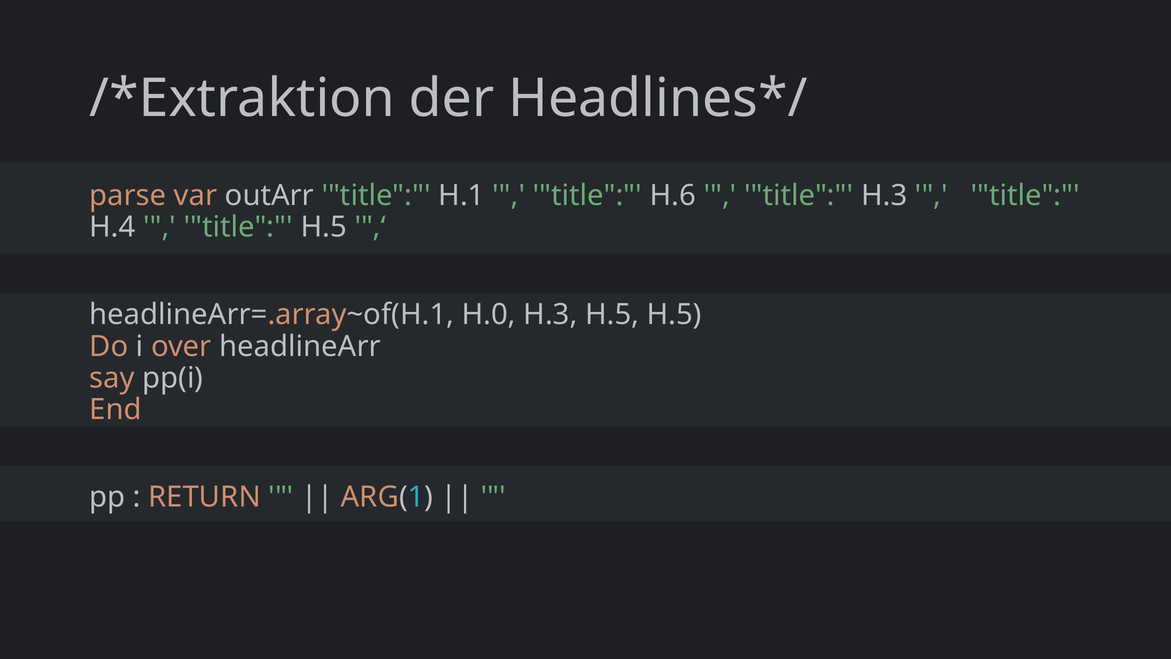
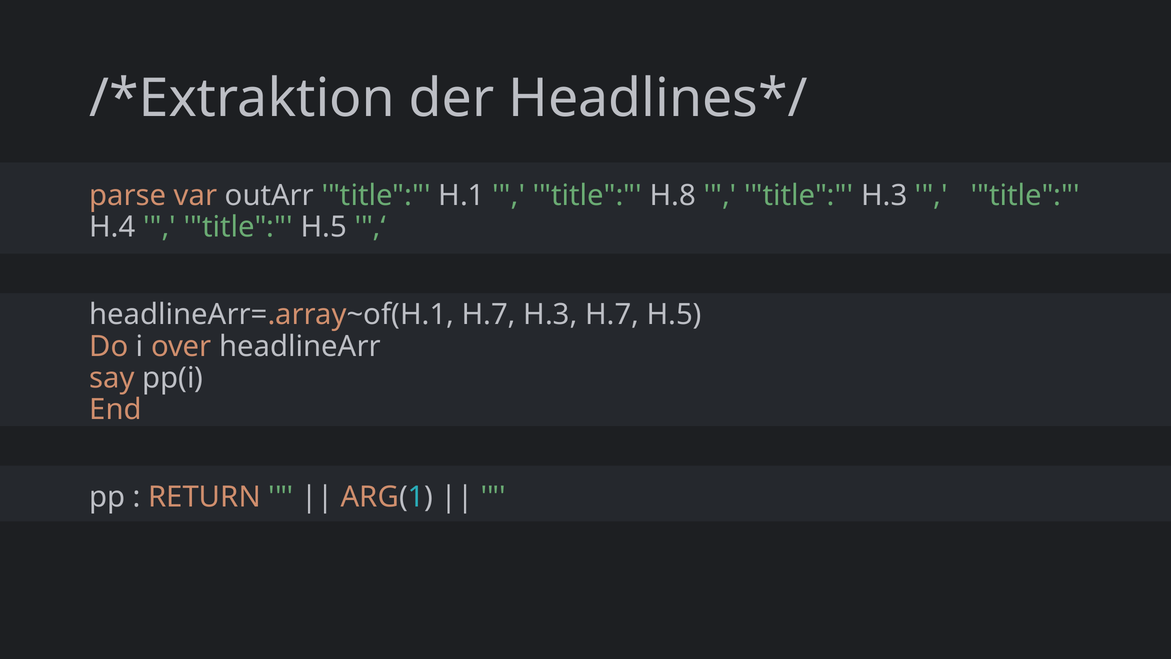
H.6: H.6 -> H.8 (673, 195)
headlineArr=.array~of(H.1 H.0: H.0 -> H.7 (489, 315)
H.3 H.5: H.5 -> H.7 (612, 315)
